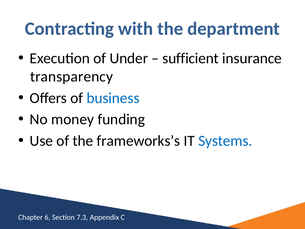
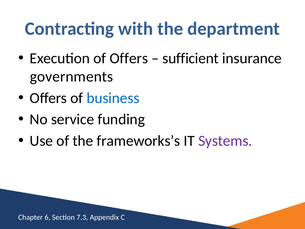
of Under: Under -> Offers (129, 58)
transparency: transparency -> governments (71, 77)
money: money -> service (73, 119)
Systems colour: blue -> purple (225, 141)
